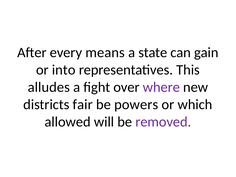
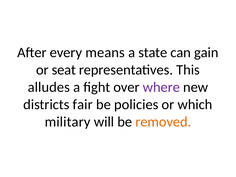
into: into -> seat (64, 70)
powers: powers -> policies (136, 104)
allowed: allowed -> military (68, 122)
removed colour: purple -> orange (163, 122)
